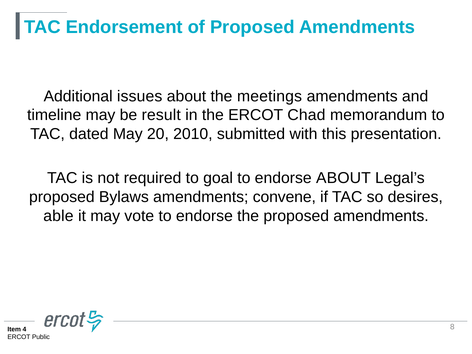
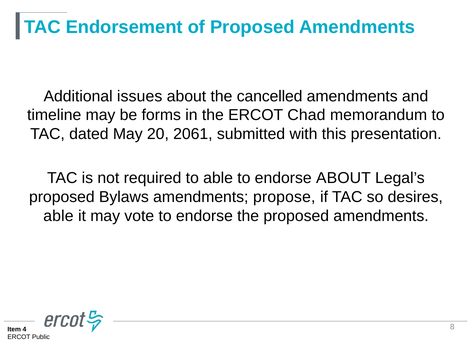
meetings: meetings -> cancelled (270, 96)
result: result -> forms (161, 115)
2010: 2010 -> 2061 (193, 134)
to goal: goal -> able (218, 178)
convene: convene -> propose (284, 197)
